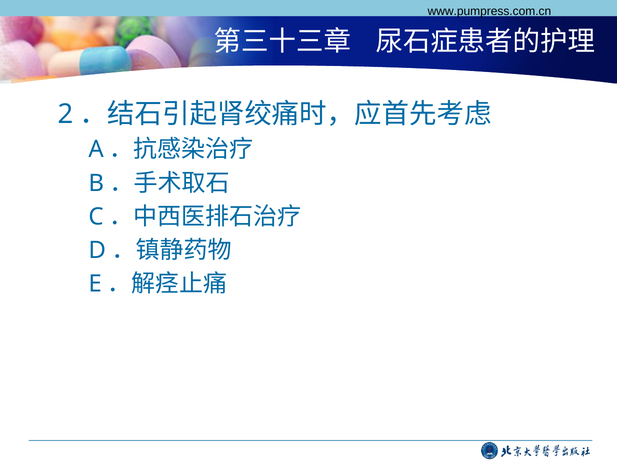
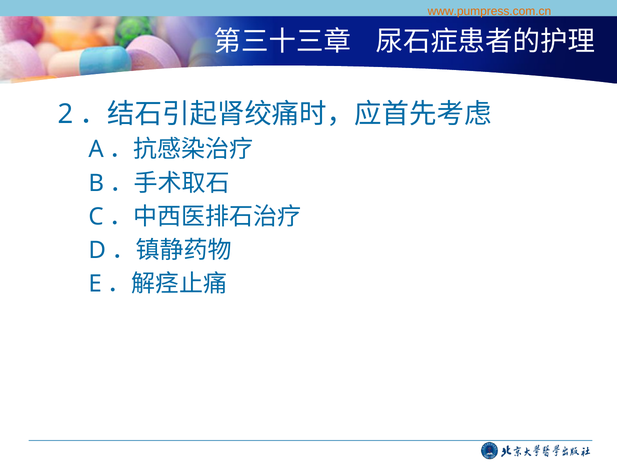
www.pumpress.com.cn colour: black -> orange (489, 11)
